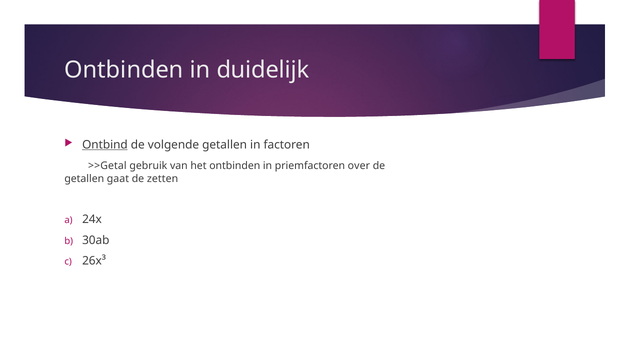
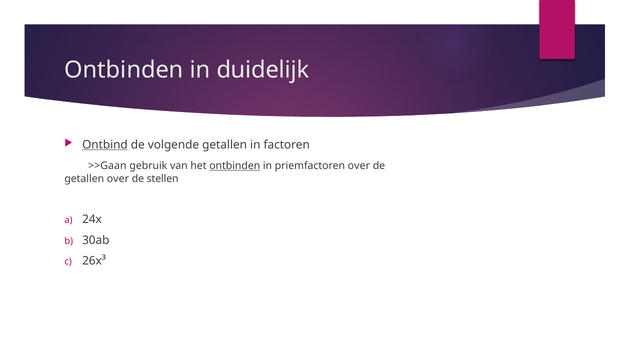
>>Getal: >>Getal -> >>Gaan (107, 166)
ontbinden underline: none -> present (235, 166)
getallen gaat: gaat -> over (118, 179)
zetten: zetten -> stellen (163, 179)
